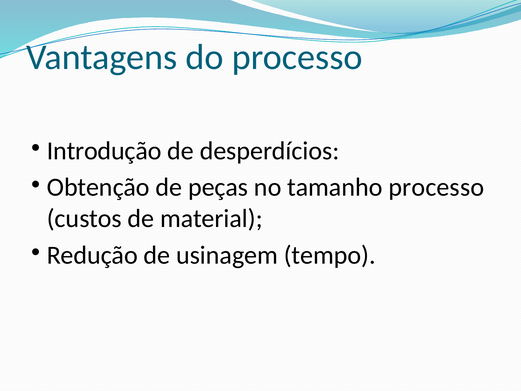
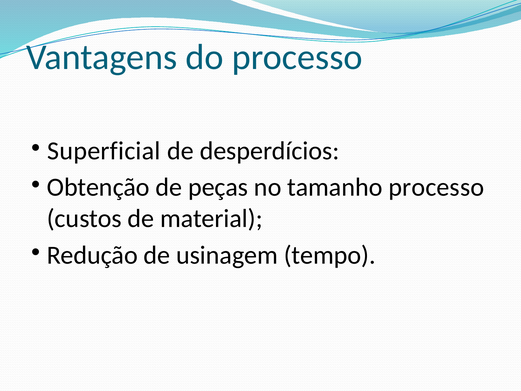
Introdução: Introdução -> Superficial (104, 151)
